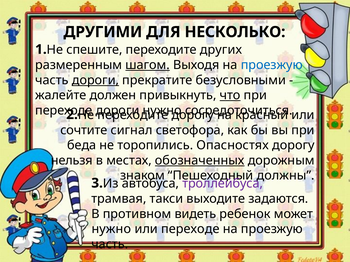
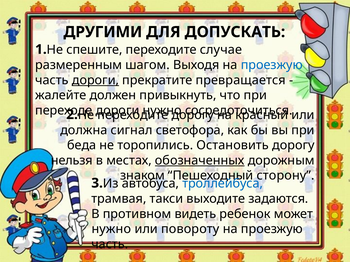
НЕСКОЛЬКО: НЕСКОЛЬКО -> ДОПУСКАТЬ (235, 32)
других: других -> случае (221, 50)
шагом underline: present -> none (148, 65)
безусловными: безусловными -> превращается (241, 80)
что underline: present -> none (230, 95)
сочтите: сочтите -> должна (84, 130)
Опасностях: Опасностях -> Остановить (233, 146)
должны: должны -> сторону (286, 176)
троллейбуса colour: purple -> blue (223, 184)
или переходе: переходе -> повороту (190, 229)
